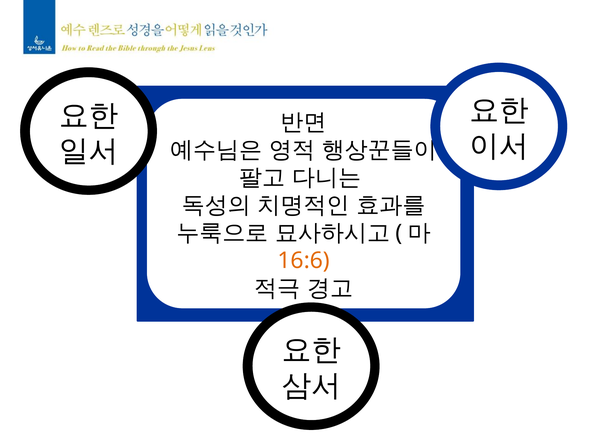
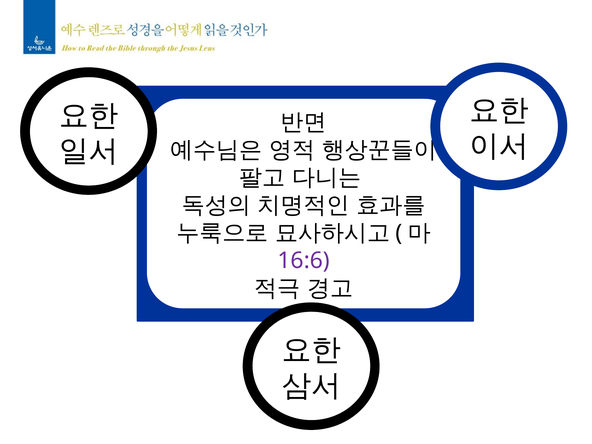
16:6 colour: orange -> purple (304, 260)
